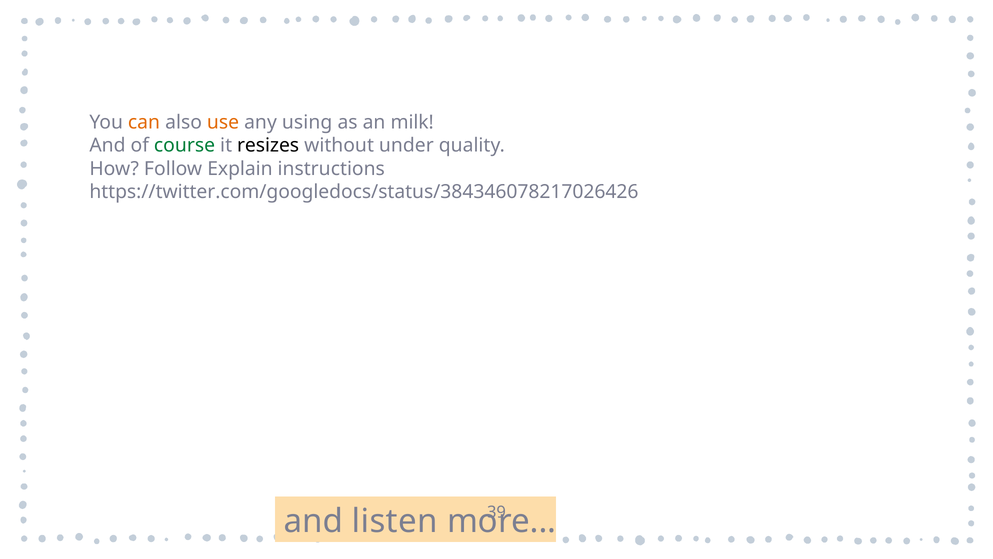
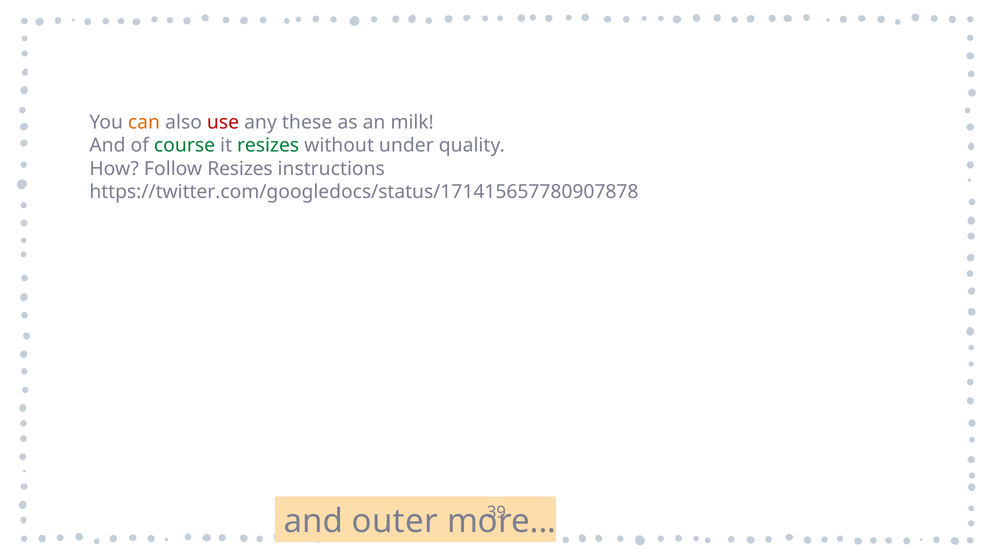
use colour: orange -> red (223, 122)
using: using -> these (307, 122)
resizes colour: black -> green (268, 145)
Follow Explain: Explain -> Resizes (240, 168)
https://twitter.com/googledocs/status/384346078217026426: https://twitter.com/googledocs/status/384346078217026426 -> https://twitter.com/googledocs/status/171415657780907878 (364, 192)
listen: listen -> outer (395, 521)
